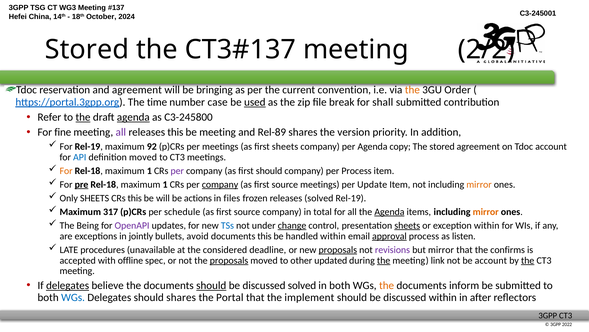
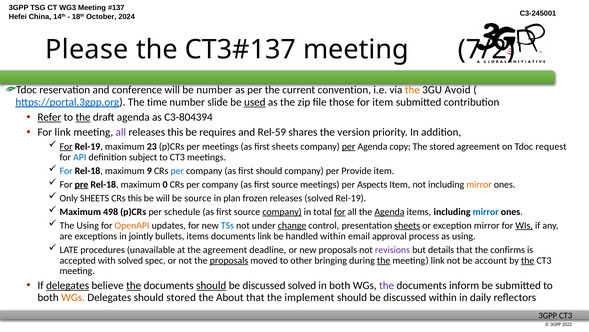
Stored: Stored -> Please (87, 49)
2/2: 2/2 -> 7/2 (486, 49)
and agreement: agreement -> conference (137, 90)
be bringing: bringing -> number (214, 90)
Order: Order -> Avoid (458, 90)
case: case -> slide (218, 102)
break: break -> those (342, 102)
for shall: shall -> item (383, 102)
Refer underline: none -> present (49, 117)
agenda underline: present -> none (133, 117)
C3-245800: C3-245800 -> C3-804394 (188, 117)
For fine: fine -> link (63, 132)
be meeting: meeting -> requires (218, 132)
Rel-89: Rel-89 -> Rel-59 (272, 132)
For underline: none -> present (66, 146)
92: 92 -> 23 (152, 146)
per underline: none -> present (349, 146)
Tdoc account: account -> request (551, 146)
definition moved: moved -> subject (143, 157)
For colour: orange -> blue (66, 170)
1: 1 -> 9 (149, 170)
per colour: purple -> blue (177, 170)
per Process: Process -> Provide (357, 170)
1: 1 -> 0 (165, 184)
company underline: present -> none (220, 184)
Update: Update -> Aspects (372, 184)
be actions: actions -> source (198, 198)
files: files -> plan (232, 198)
317: 317 -> 498 (111, 211)
company underline: none -> present (282, 211)
for underline: none -> present (340, 211)
mirror colour: orange -> blue (486, 211)
The Being: Being -> Using (88, 225)
OpenAPI colour: purple -> orange (132, 225)
exception within: within -> mirror (487, 225)
WIs underline: none -> present (524, 225)
bullets avoid: avoid -> items (198, 236)
documents this: this -> link (264, 236)
approval underline: present -> none (389, 236)
as listen: listen -> using (464, 236)
the considered: considered -> agreement (225, 249)
proposals underline: present -> none (338, 249)
but mirror: mirror -> details (441, 249)
with offline: offline -> solved (130, 260)
updated: updated -> bringing (331, 260)
the underline: none -> present (134, 285)
the colour: orange -> purple (387, 285)
WGs colour: blue -> orange (73, 297)
should shares: shares -> stored (181, 297)
Portal: Portal -> About (230, 297)
after: after -> daily (481, 297)
